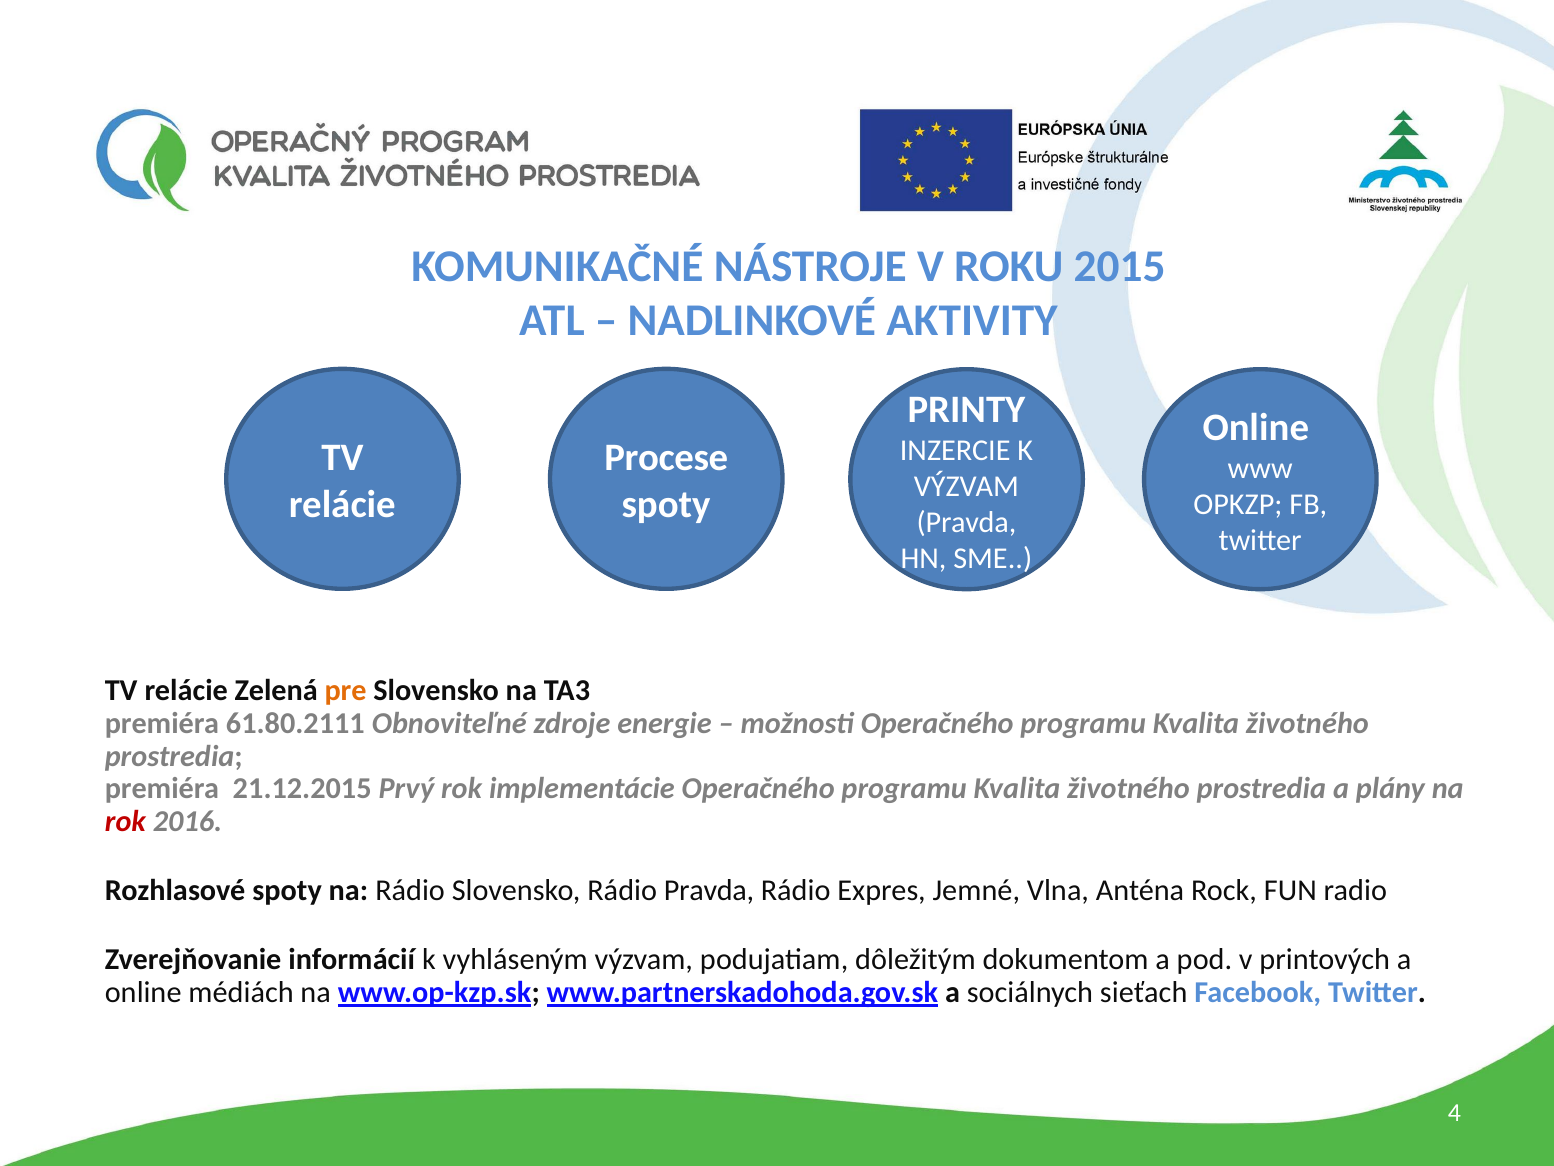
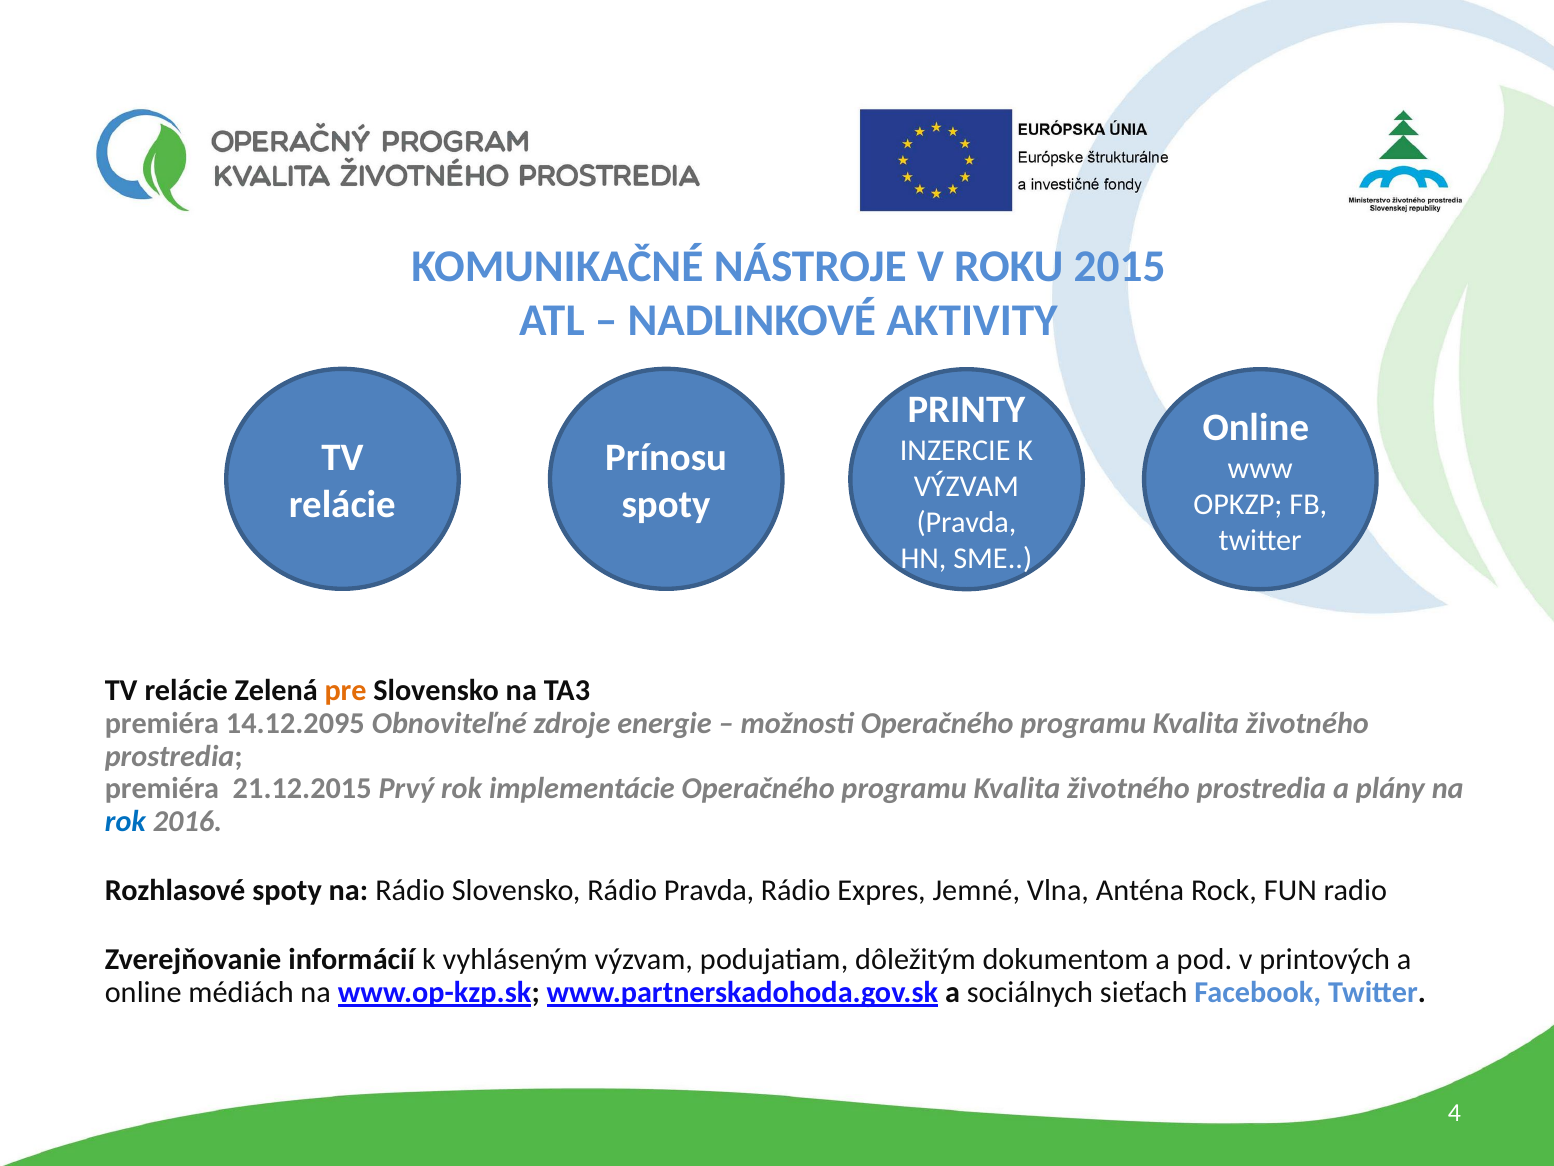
Procese: Procese -> Prínosu (666, 458)
61.80.2111: 61.80.2111 -> 14.12.2095 (295, 723)
rok colour: red -> blue (125, 821)
